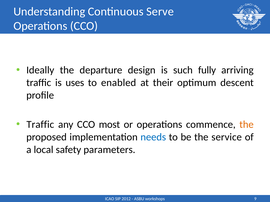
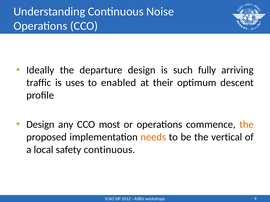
Serve: Serve -> Noise (160, 12)
Traffic: Traffic -> Design (40, 125)
needs colour: blue -> orange (153, 137)
service: service -> vertical (227, 137)
safety parameters: parameters -> continuous (109, 150)
